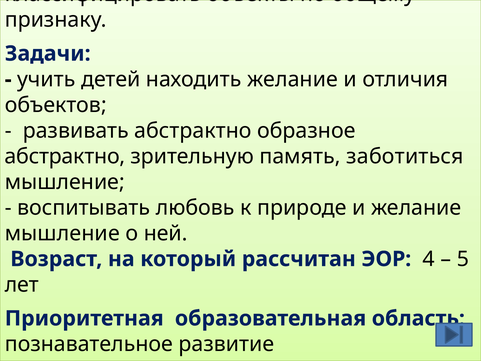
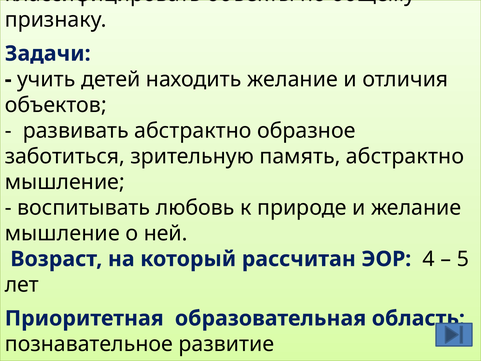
абстрактно: абстрактно -> заботиться (65, 156)
память заботиться: заботиться -> абстрактно (405, 156)
